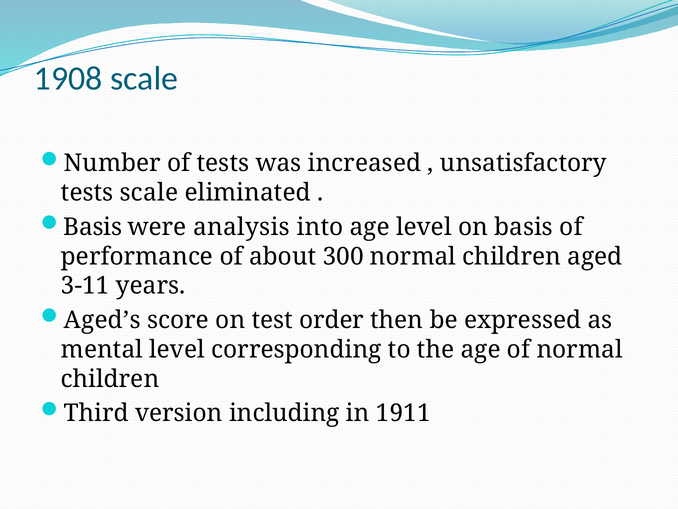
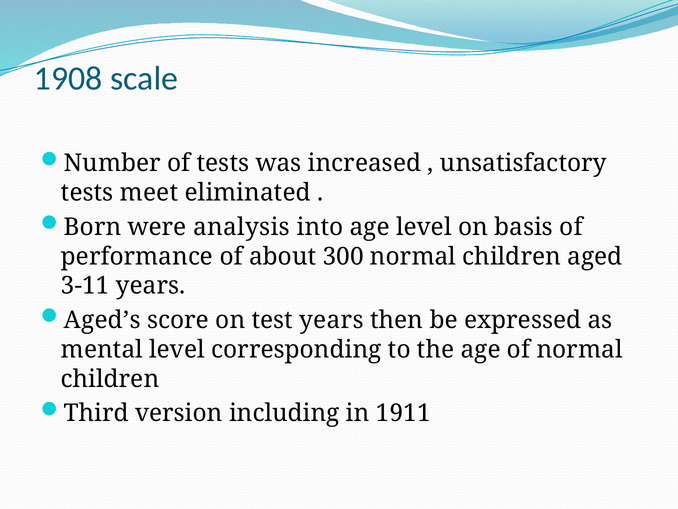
tests scale: scale -> meet (149, 193)
Basis: Basis -> Born (93, 227)
test order: order -> years (331, 320)
